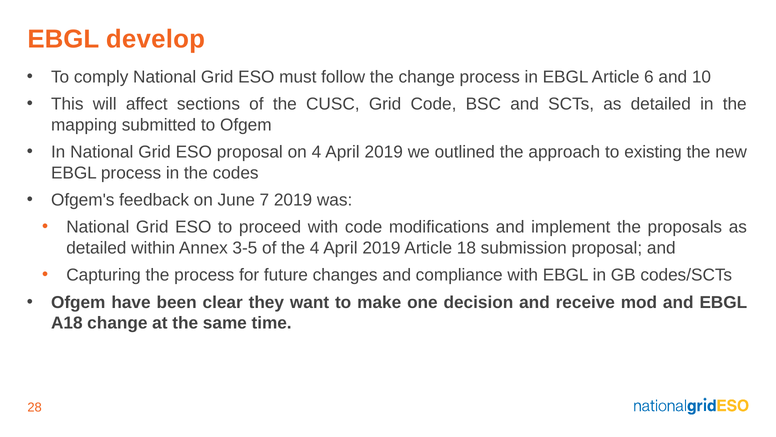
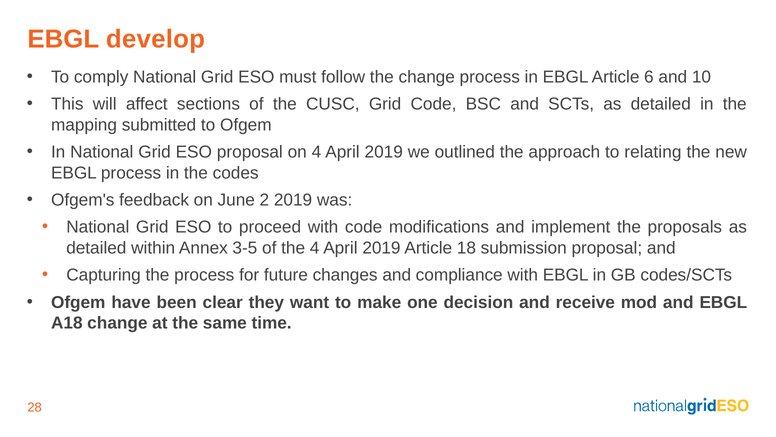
existing: existing -> relating (653, 152)
7: 7 -> 2 (264, 200)
